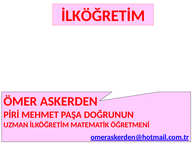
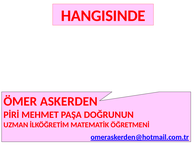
İLKÖĞRETİM: İLKÖĞRETİM -> HANGISINDE (103, 16)
